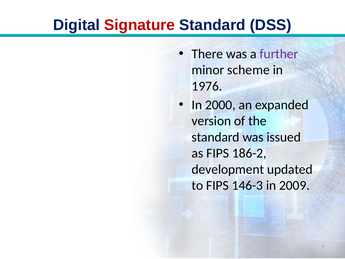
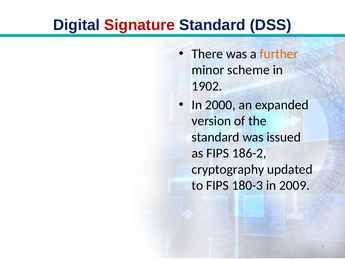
further colour: purple -> orange (279, 54)
1976: 1976 -> 1902 (207, 86)
development: development -> cryptography (228, 169)
146-3: 146-3 -> 180-3 (247, 185)
